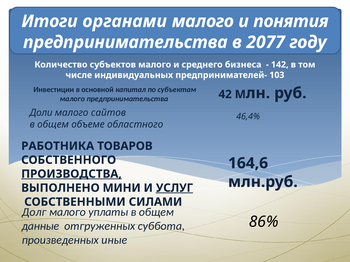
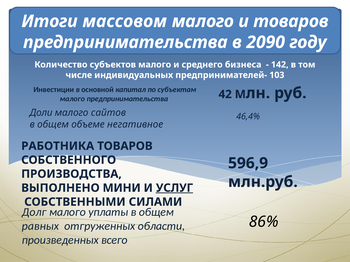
органами: органами -> массовом (125, 21)
и понятия: понятия -> товаров (291, 21)
2077: 2077 -> 2090 (266, 42)
областного: областного -> негативное (135, 125)
164,6: 164,6 -> 596,9 (248, 163)
ПРОИЗВОДСТВА underline: present -> none (71, 174)
данные: данные -> равных (40, 226)
суббота: суббота -> области (161, 226)
иные: иные -> всего (114, 240)
